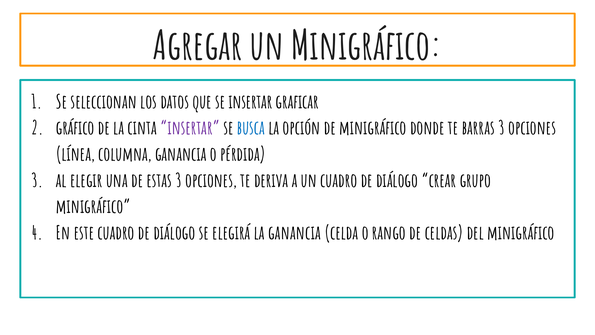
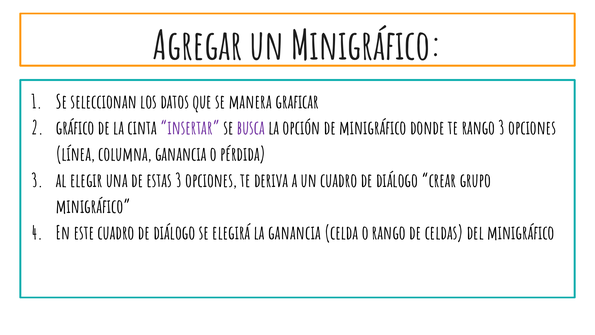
se insertar: insertar -> manera (250, 102)
busca colour: blue -> purple (251, 128)
te barras: barras -> rango (478, 128)
